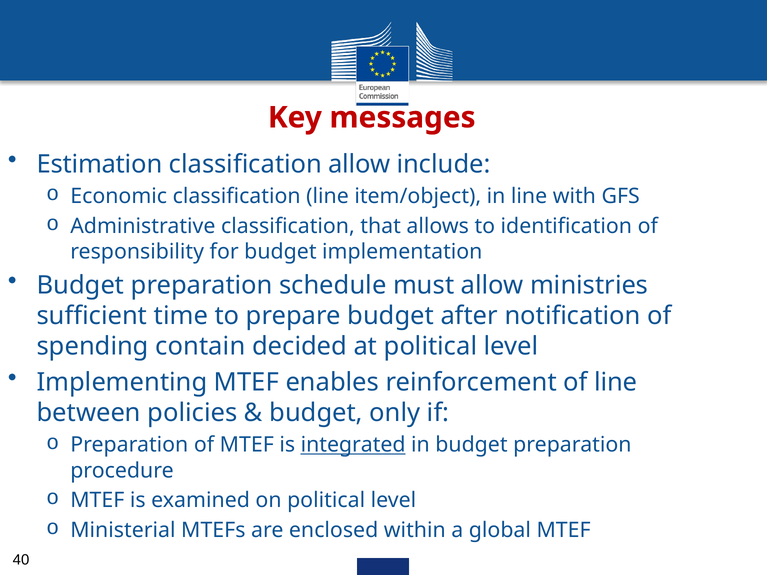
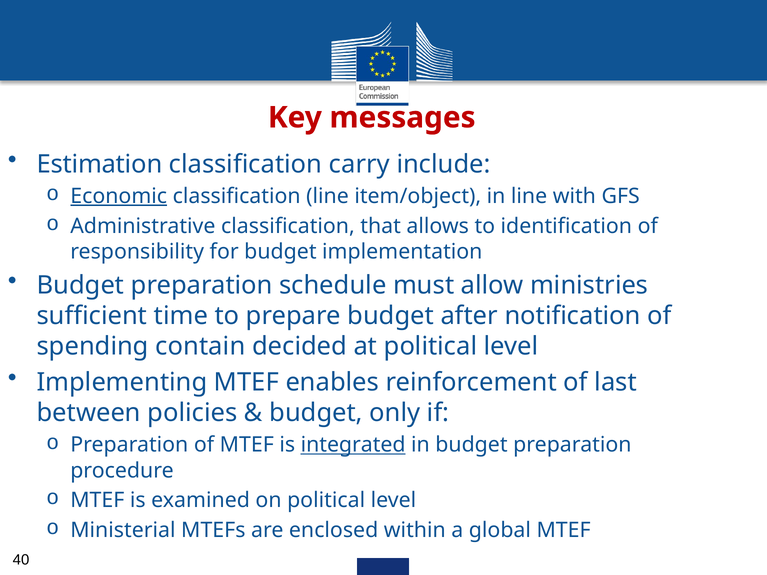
classification allow: allow -> carry (359, 164)
Economic underline: none -> present (119, 196)
of line: line -> last (616, 382)
